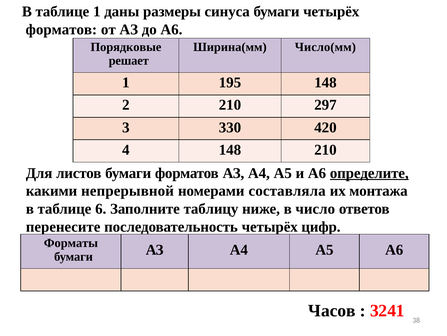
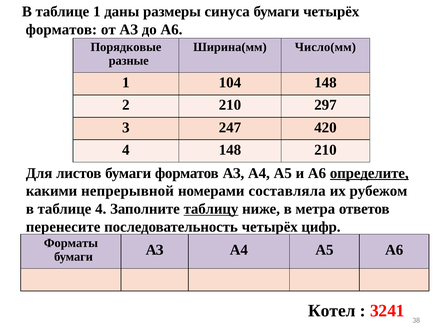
решает: решает -> разные (129, 61)
195: 195 -> 104 (230, 82)
330: 330 -> 247 (230, 127)
монтажа: монтажа -> рубежом (378, 191)
таблице 6: 6 -> 4 (101, 208)
таблицу underline: none -> present (211, 208)
число: число -> метра (315, 208)
Часов: Часов -> Котел (332, 310)
